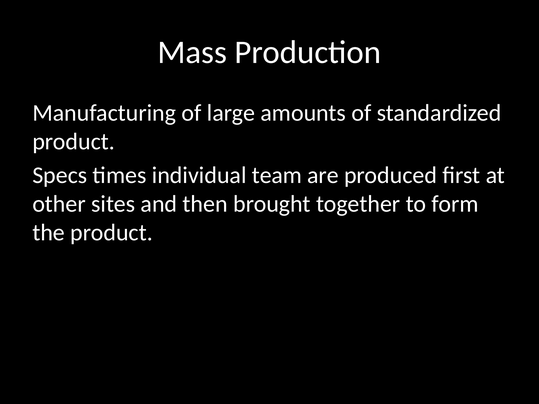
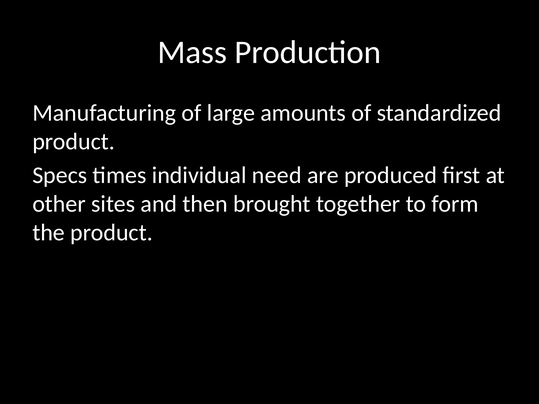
team: team -> need (277, 175)
